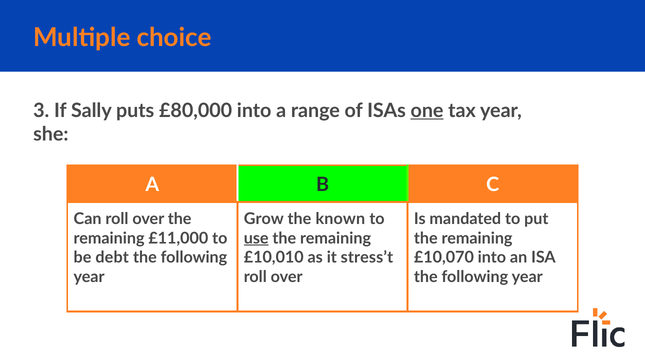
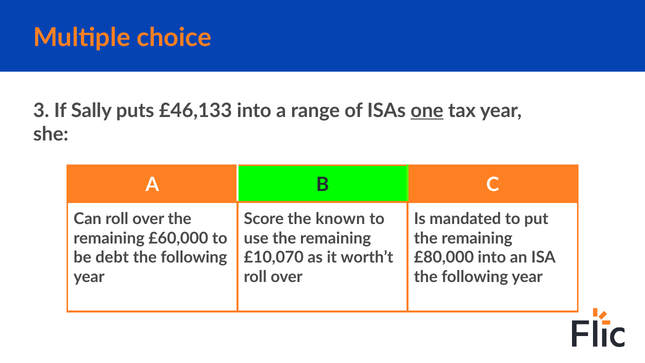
£80,000: £80,000 -> £46,133 (196, 110)
Grow: Grow -> Score (264, 219)
£11,000: £11,000 -> £60,000 (178, 238)
use underline: present -> none (256, 238)
£10,010: £10,010 -> £10,070 (274, 258)
stress’t: stress’t -> worth’t (367, 258)
£10,070: £10,070 -> £80,000 (444, 258)
